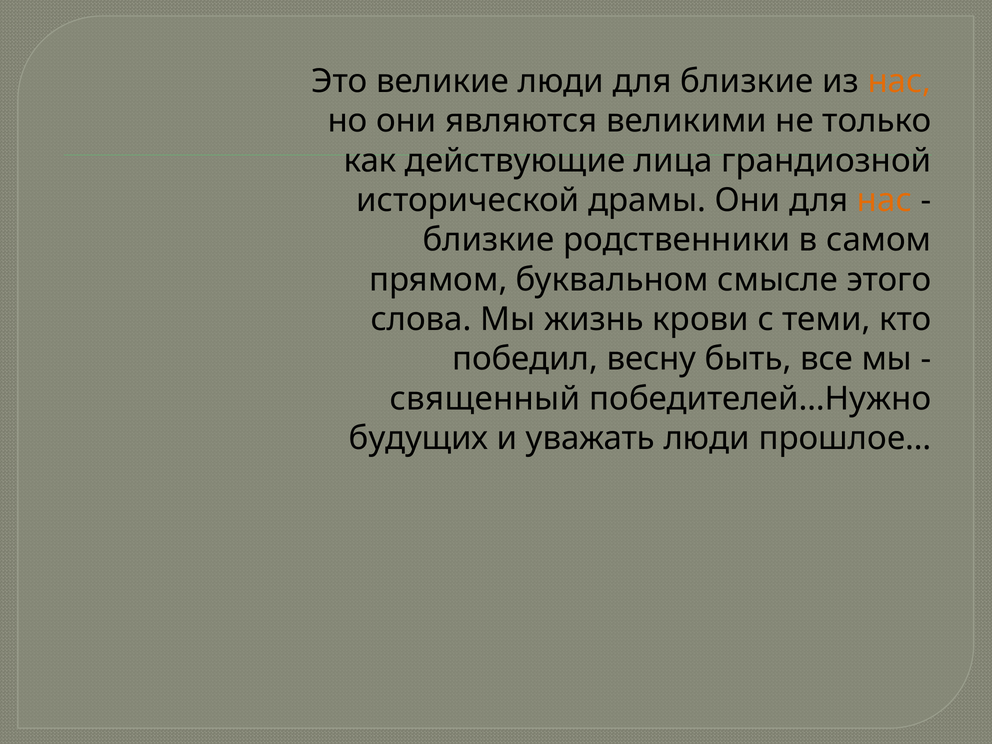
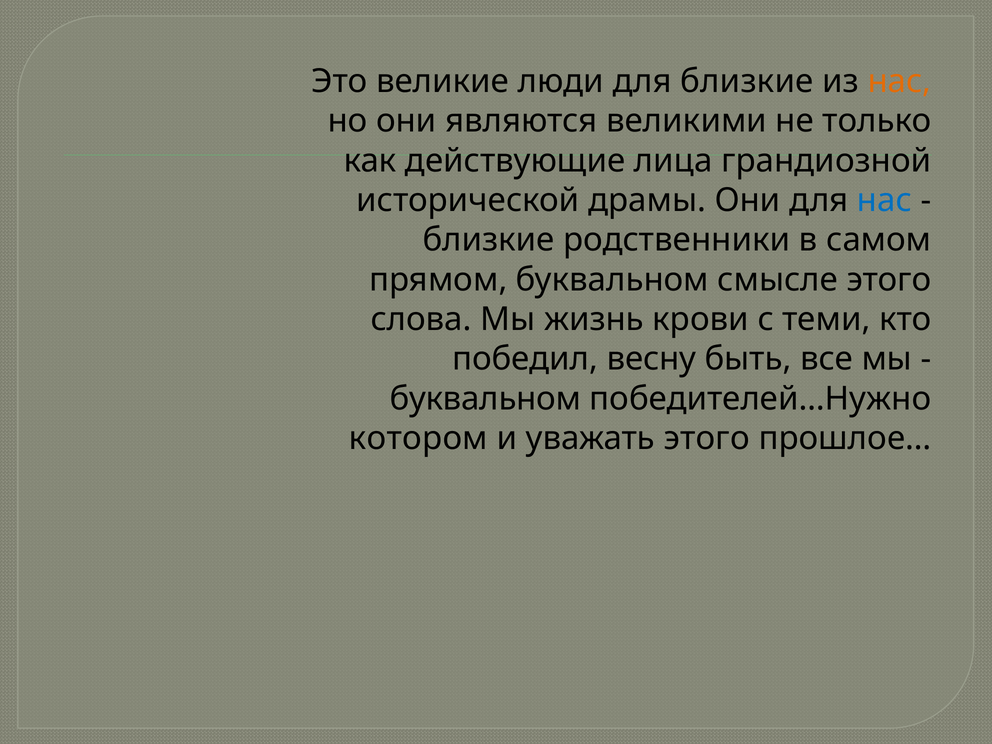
нас colour: orange -> blue (884, 200)
священный: священный -> буквальном (485, 399)
будущих: будущих -> котором (418, 438)
уважать люди: люди -> этого (707, 438)
